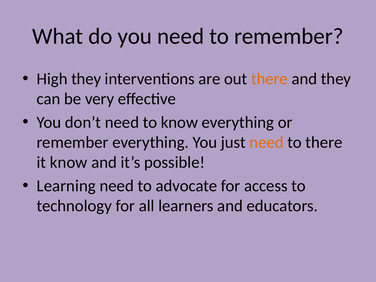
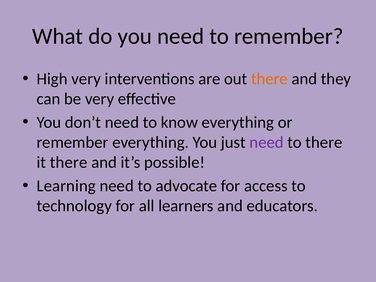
High they: they -> very (86, 79)
need colour: orange -> purple (267, 142)
it know: know -> there (69, 162)
